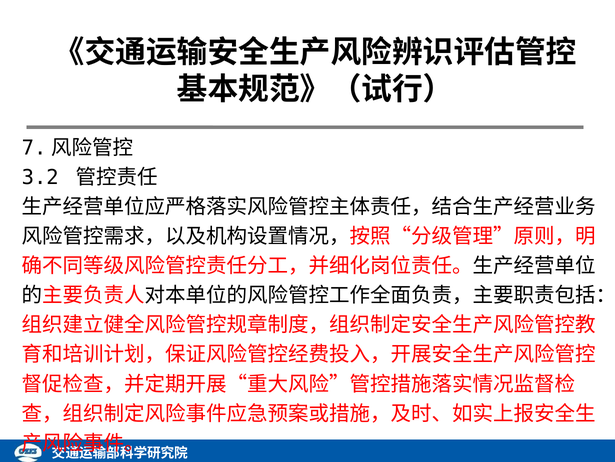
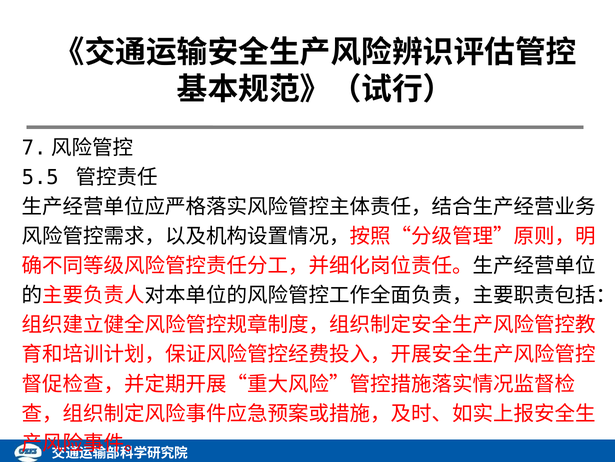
3.2: 3.2 -> 5.5 (40, 177)
